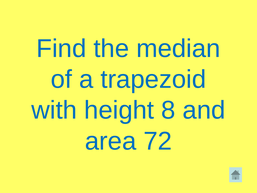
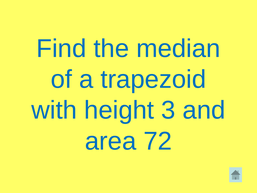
8: 8 -> 3 (168, 110)
